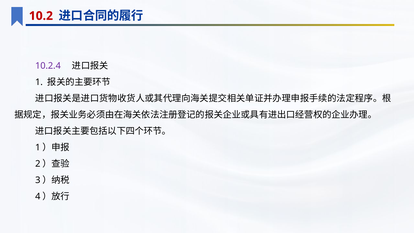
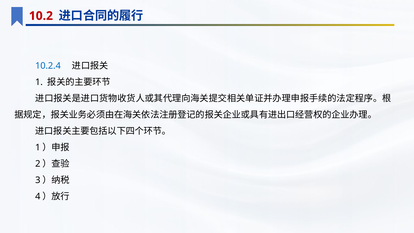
10.2.4 colour: purple -> blue (48, 66)
